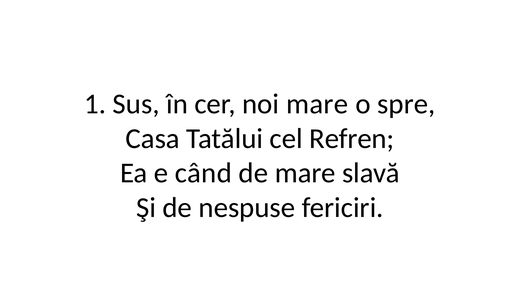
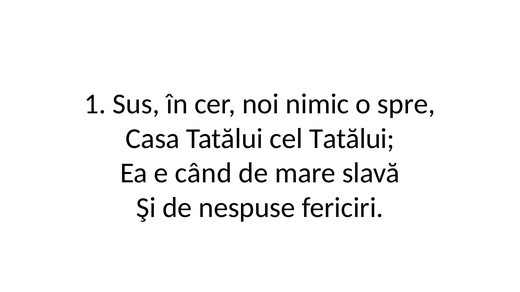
noi mare: mare -> nimic (317, 104)
cel Refren: Refren -> Tatălui (352, 139)
